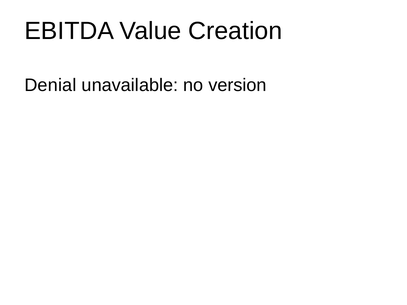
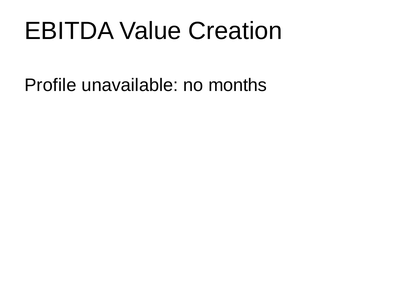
Denial: Denial -> Profile (50, 85)
version: version -> months (238, 85)
